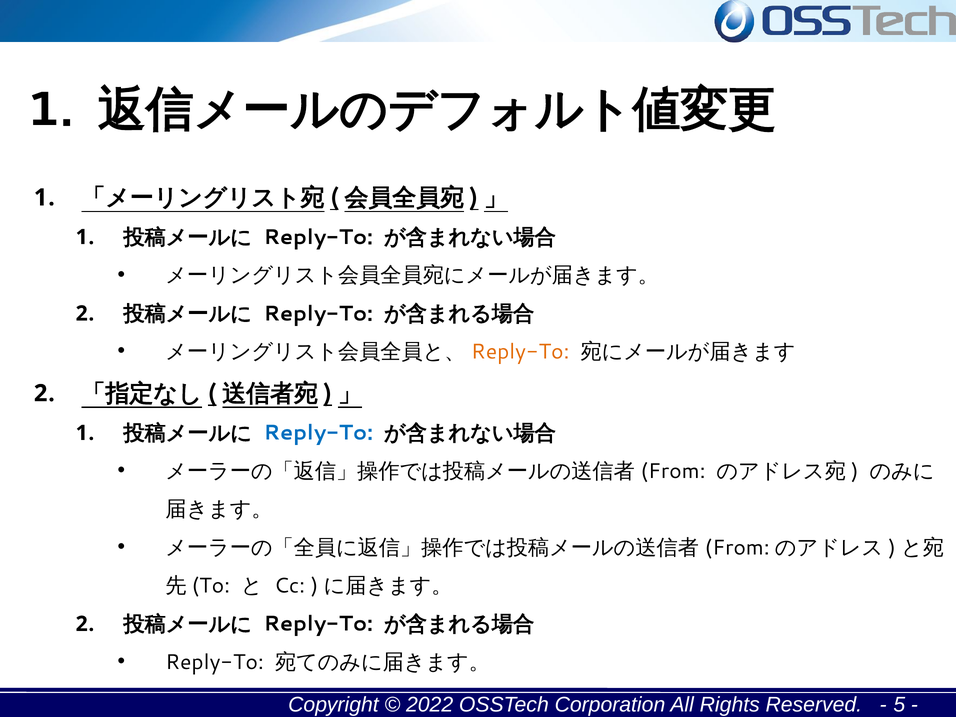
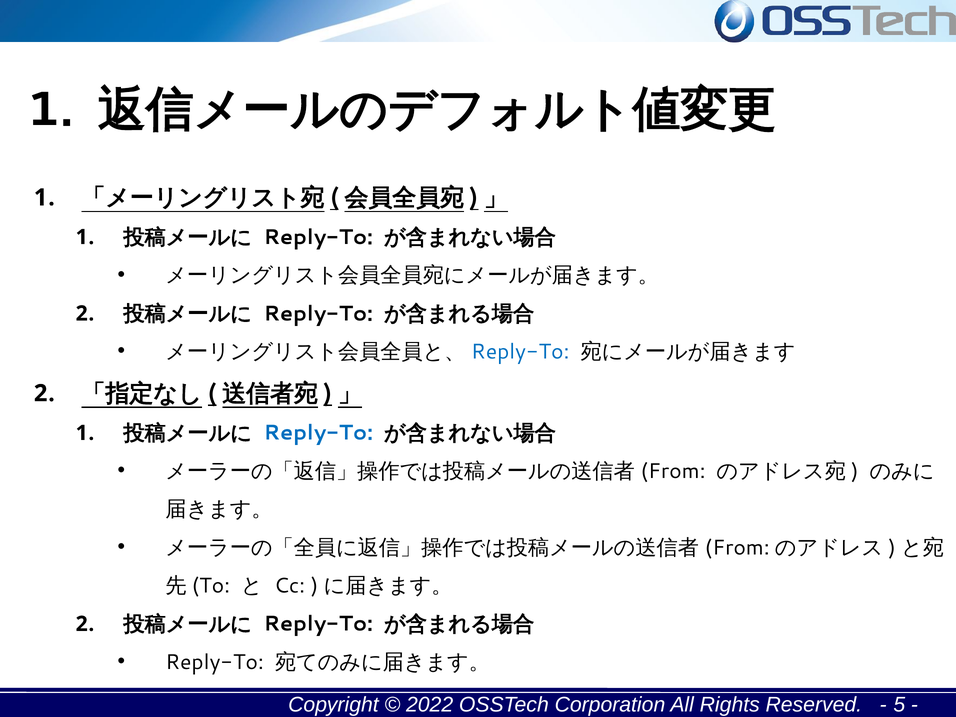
Reply-To colour: orange -> blue (520, 352)
